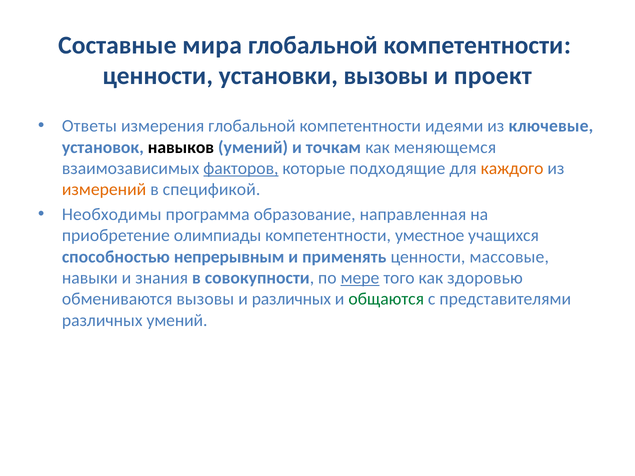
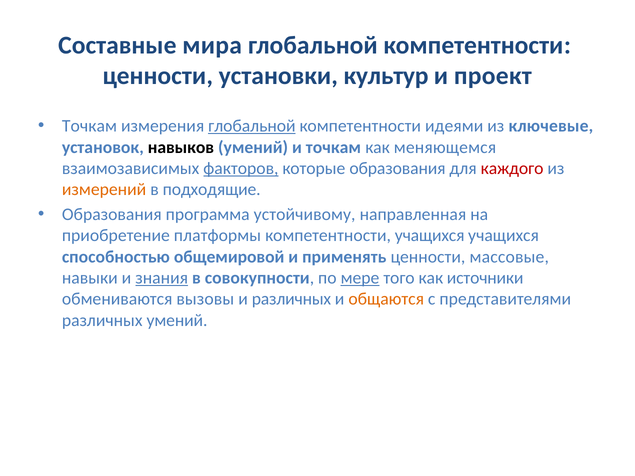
установки вызовы: вызовы -> культур (386, 76)
Ответы: Ответы -> Точкам (89, 126)
глобальной underline: none -> present (252, 126)
которые подходящие: подходящие -> образования (397, 169)
каждого colour: orange -> red (512, 169)
спецификой: спецификой -> подходящие (212, 190)
Необходимы: Необходимы -> Образования (112, 214)
образование: образование -> устойчивому (305, 214)
олимпиады: олимпиады -> платформы (217, 236)
компетентности уместное: уместное -> учащихся (430, 236)
непрерывным: непрерывным -> общемировой (229, 257)
знания underline: none -> present (162, 278)
здоровью: здоровью -> источники (485, 278)
общаются colour: green -> orange (386, 299)
